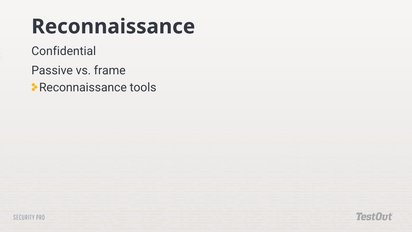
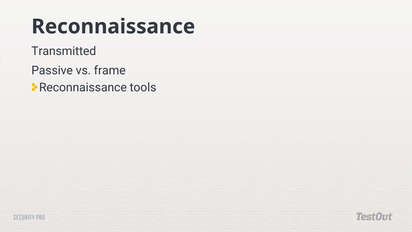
Confidential: Confidential -> Transmitted (64, 51)
